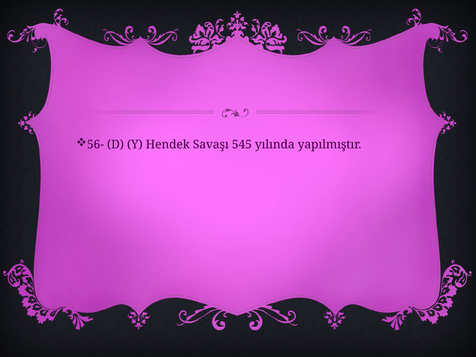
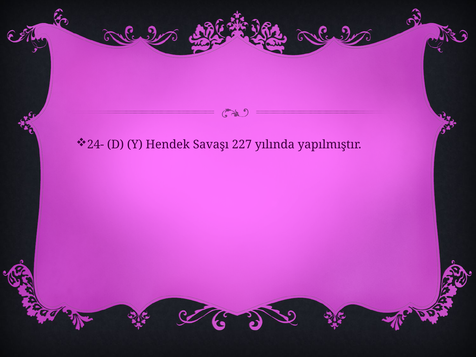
56-: 56- -> 24- (95, 144)
545: 545 -> 227 (242, 144)
